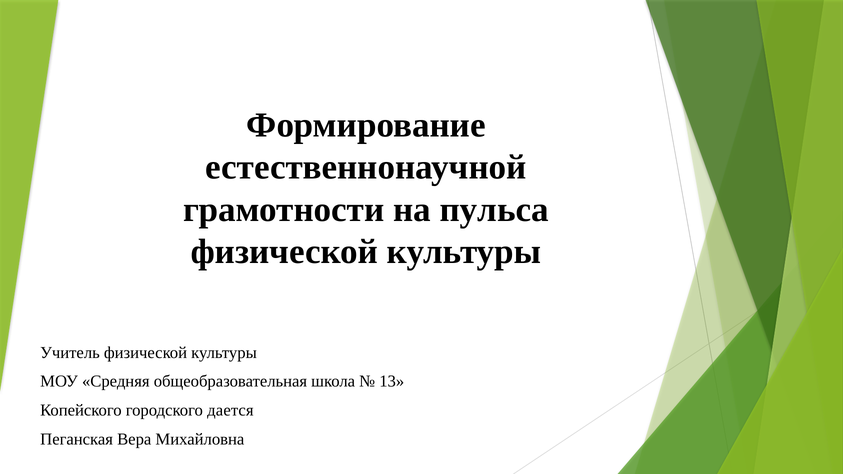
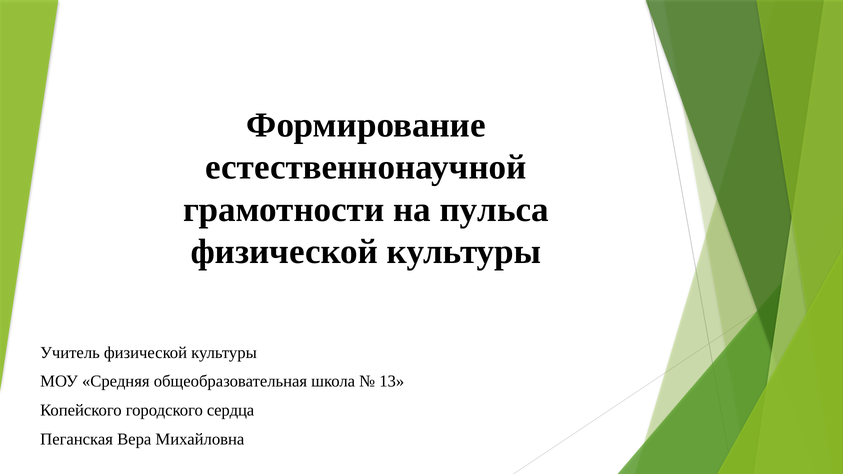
дается: дается -> сердца (231, 410)
